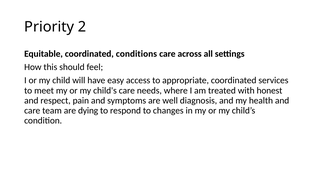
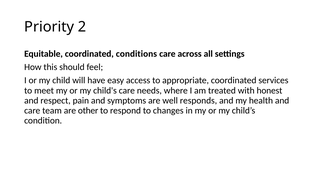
diagnosis: diagnosis -> responds (198, 100)
dying: dying -> other (88, 110)
